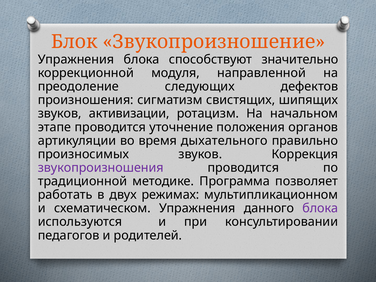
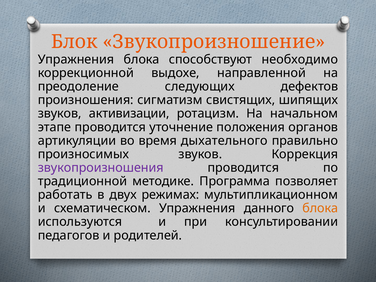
значительно: значительно -> необходимо (300, 59)
модуля: модуля -> выдохе (176, 73)
блока colour: purple -> orange (320, 208)
